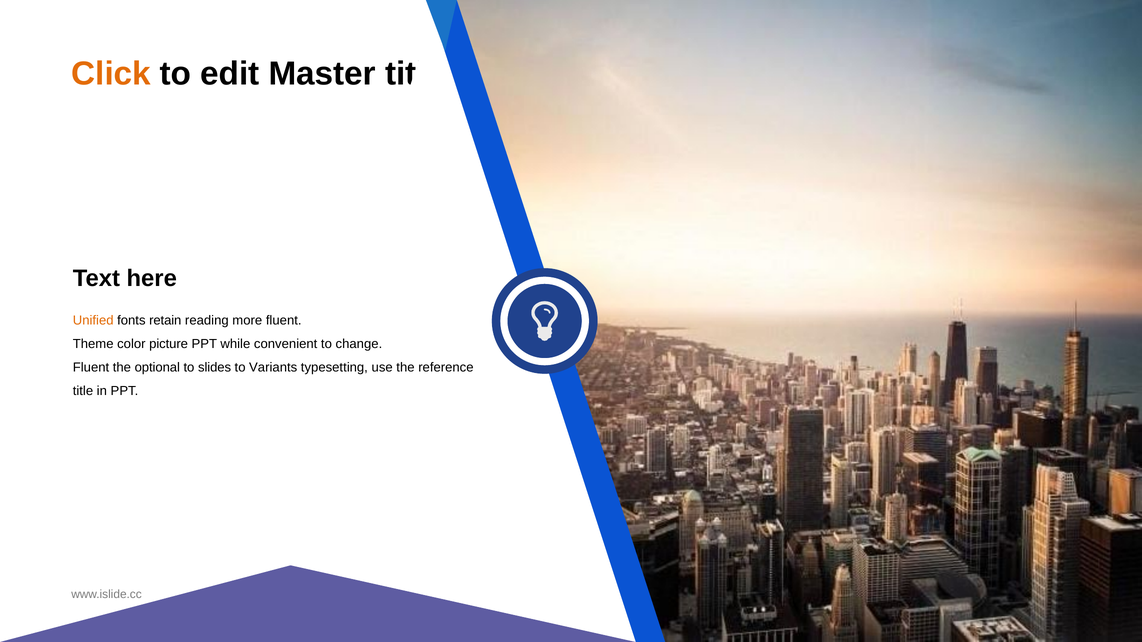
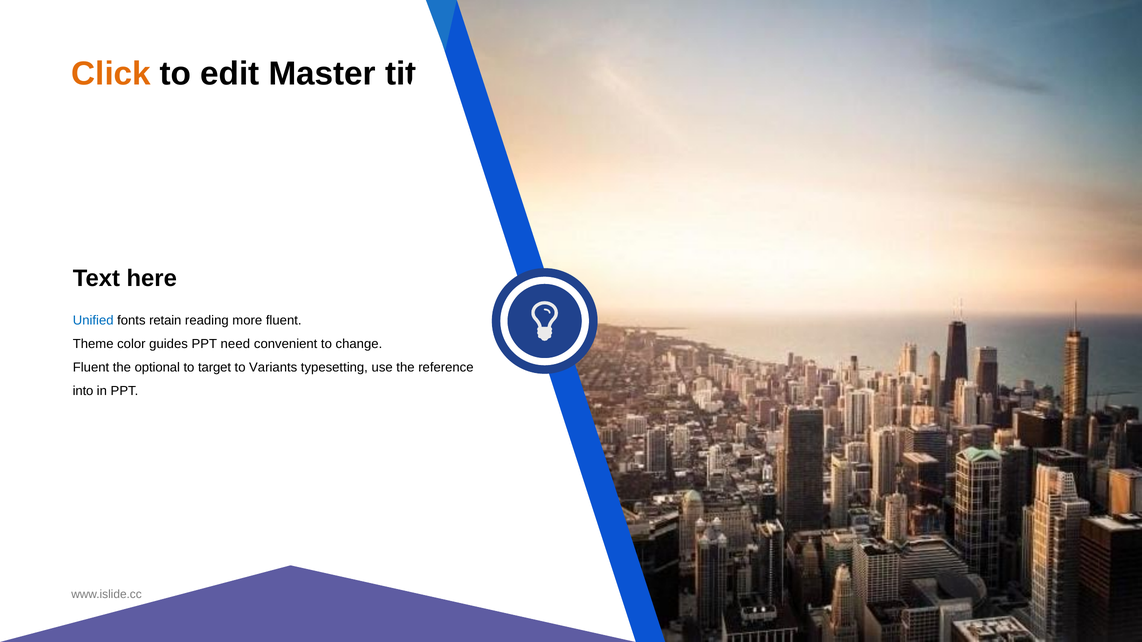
Unified colour: orange -> blue (93, 320)
picture: picture -> guides (169, 344)
while: while -> need (235, 344)
slides: slides -> target (215, 368)
title: title -> into (83, 391)
